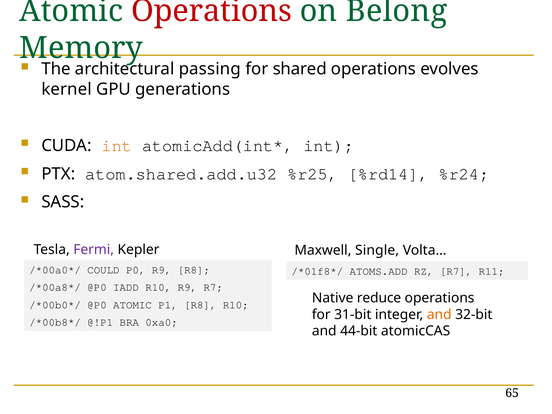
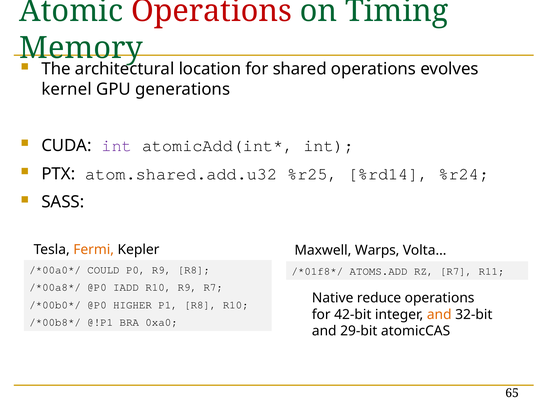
Belong: Belong -> Timing (397, 11)
passing: passing -> location (210, 69)
int colour: orange -> purple (117, 146)
Fermi colour: purple -> orange (94, 250)
Single: Single -> Warps (377, 250)
@P0 ATOMIC: ATOMIC -> HIGHER (132, 305)
31-bit: 31-bit -> 42-bit (353, 315)
44-bit: 44-bit -> 29-bit (359, 331)
